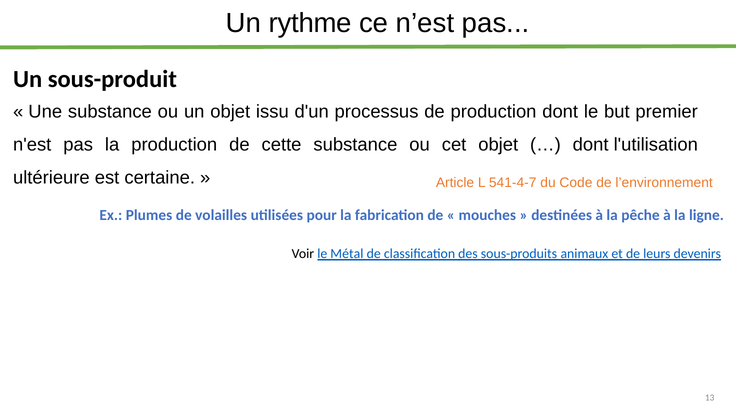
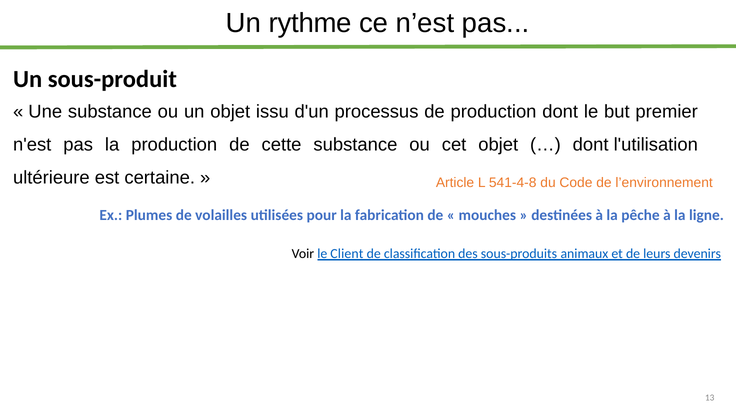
541-4-7: 541-4-7 -> 541-4-8 (513, 183)
Métal: Métal -> Client (347, 254)
